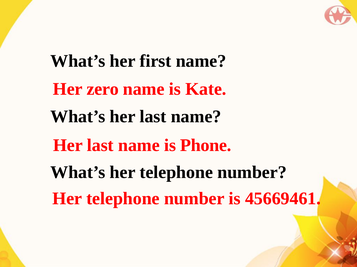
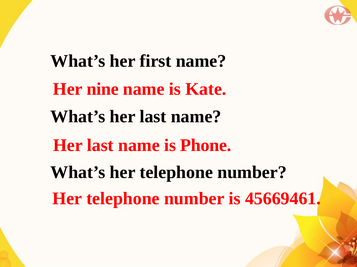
zero: zero -> nine (103, 89)
